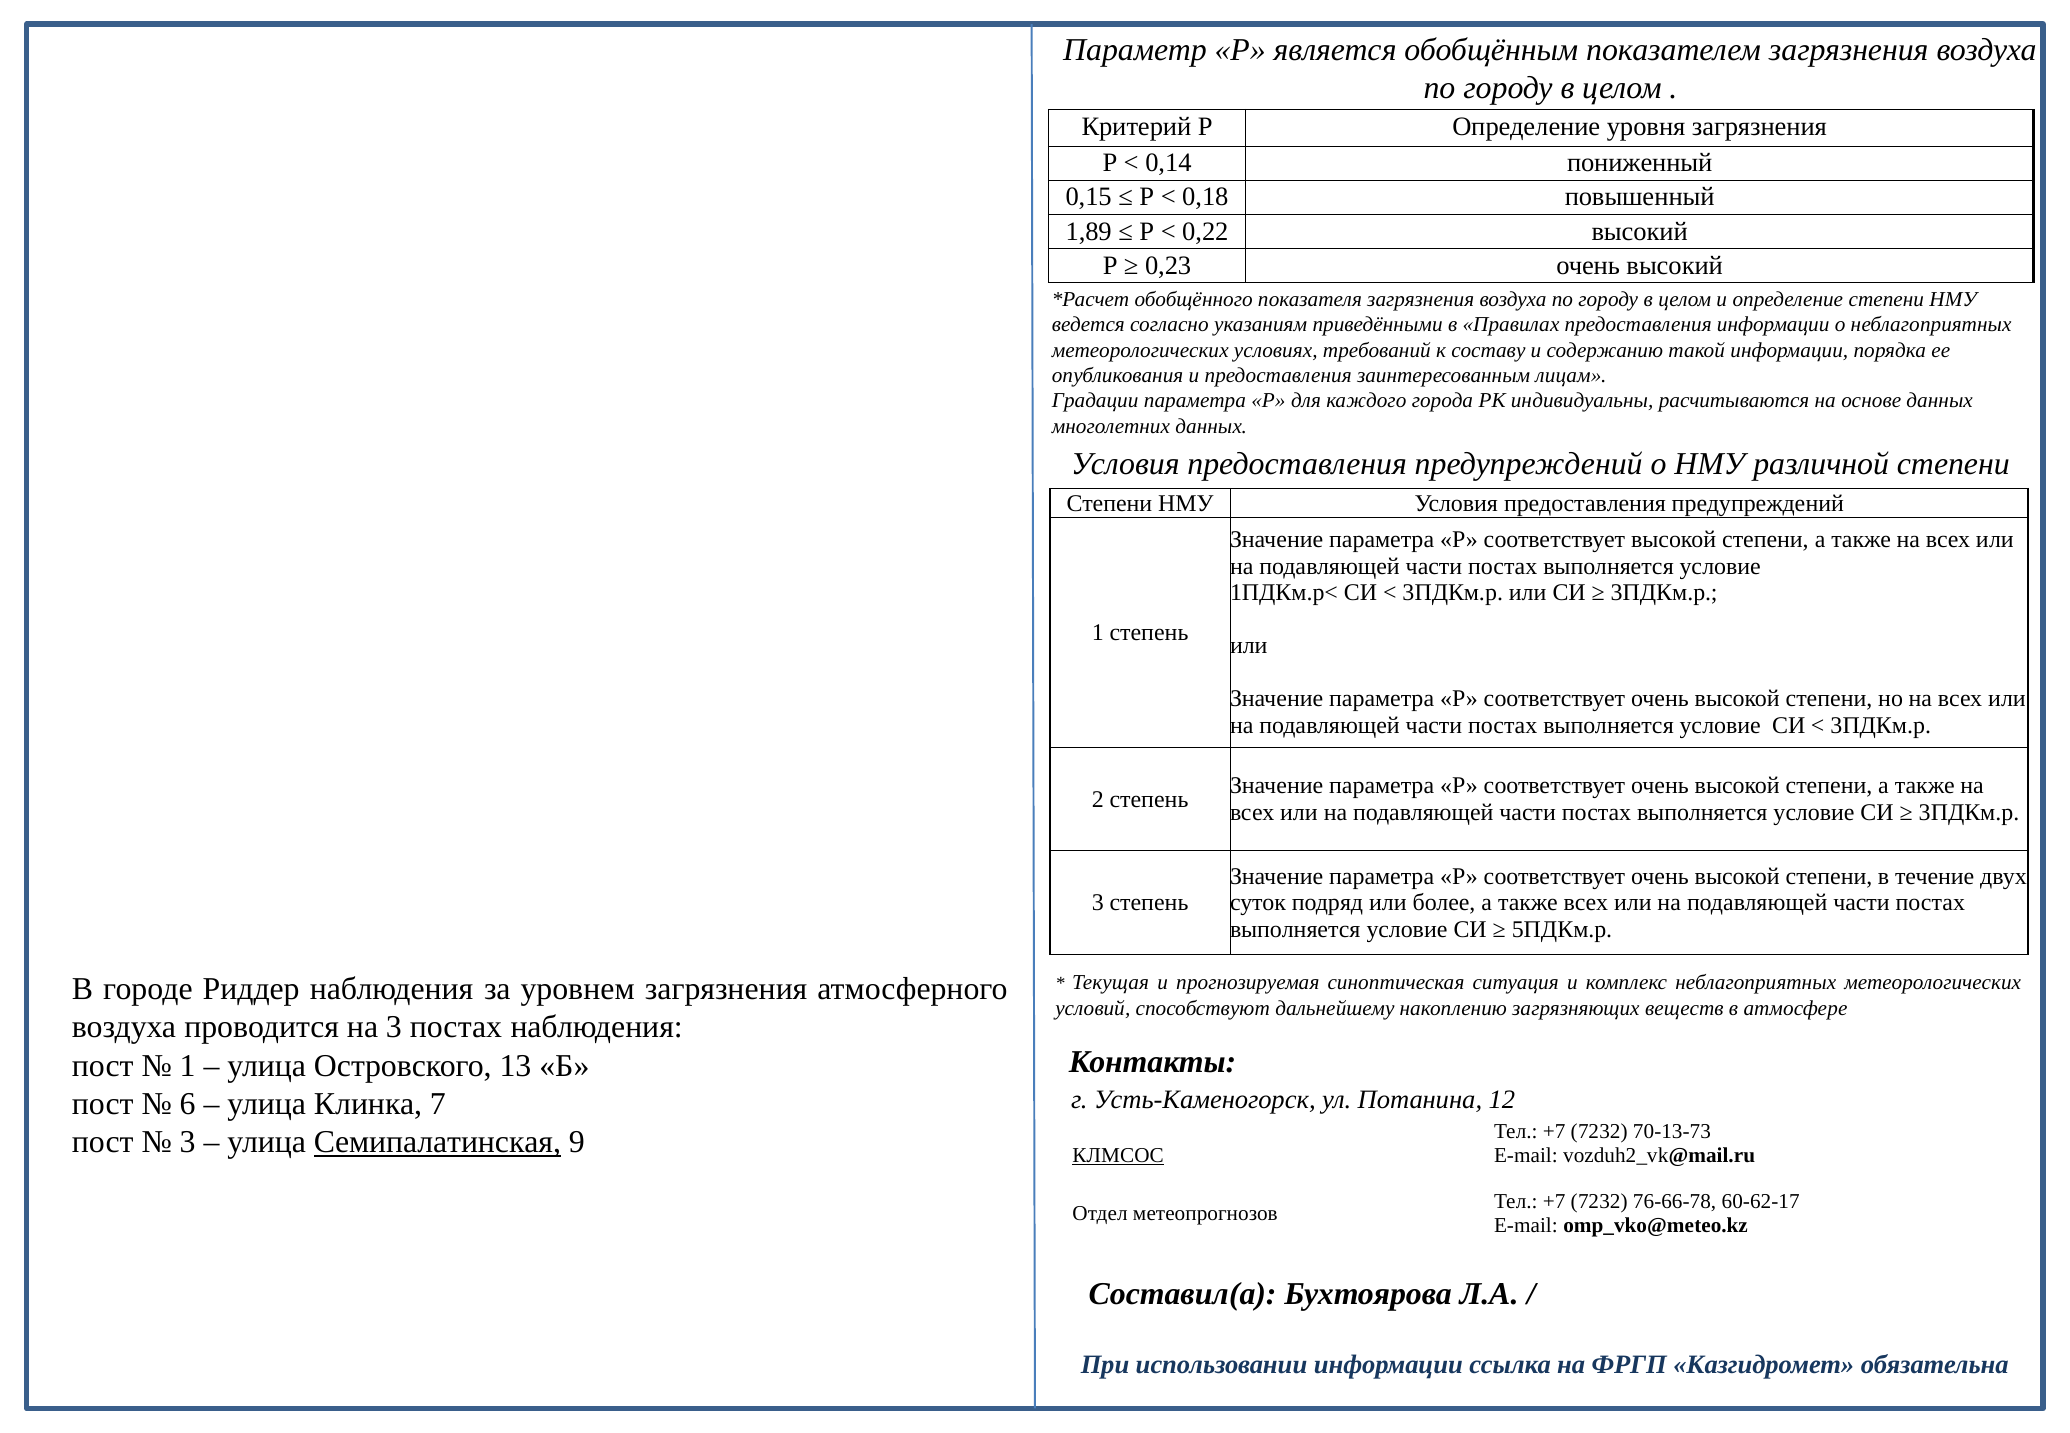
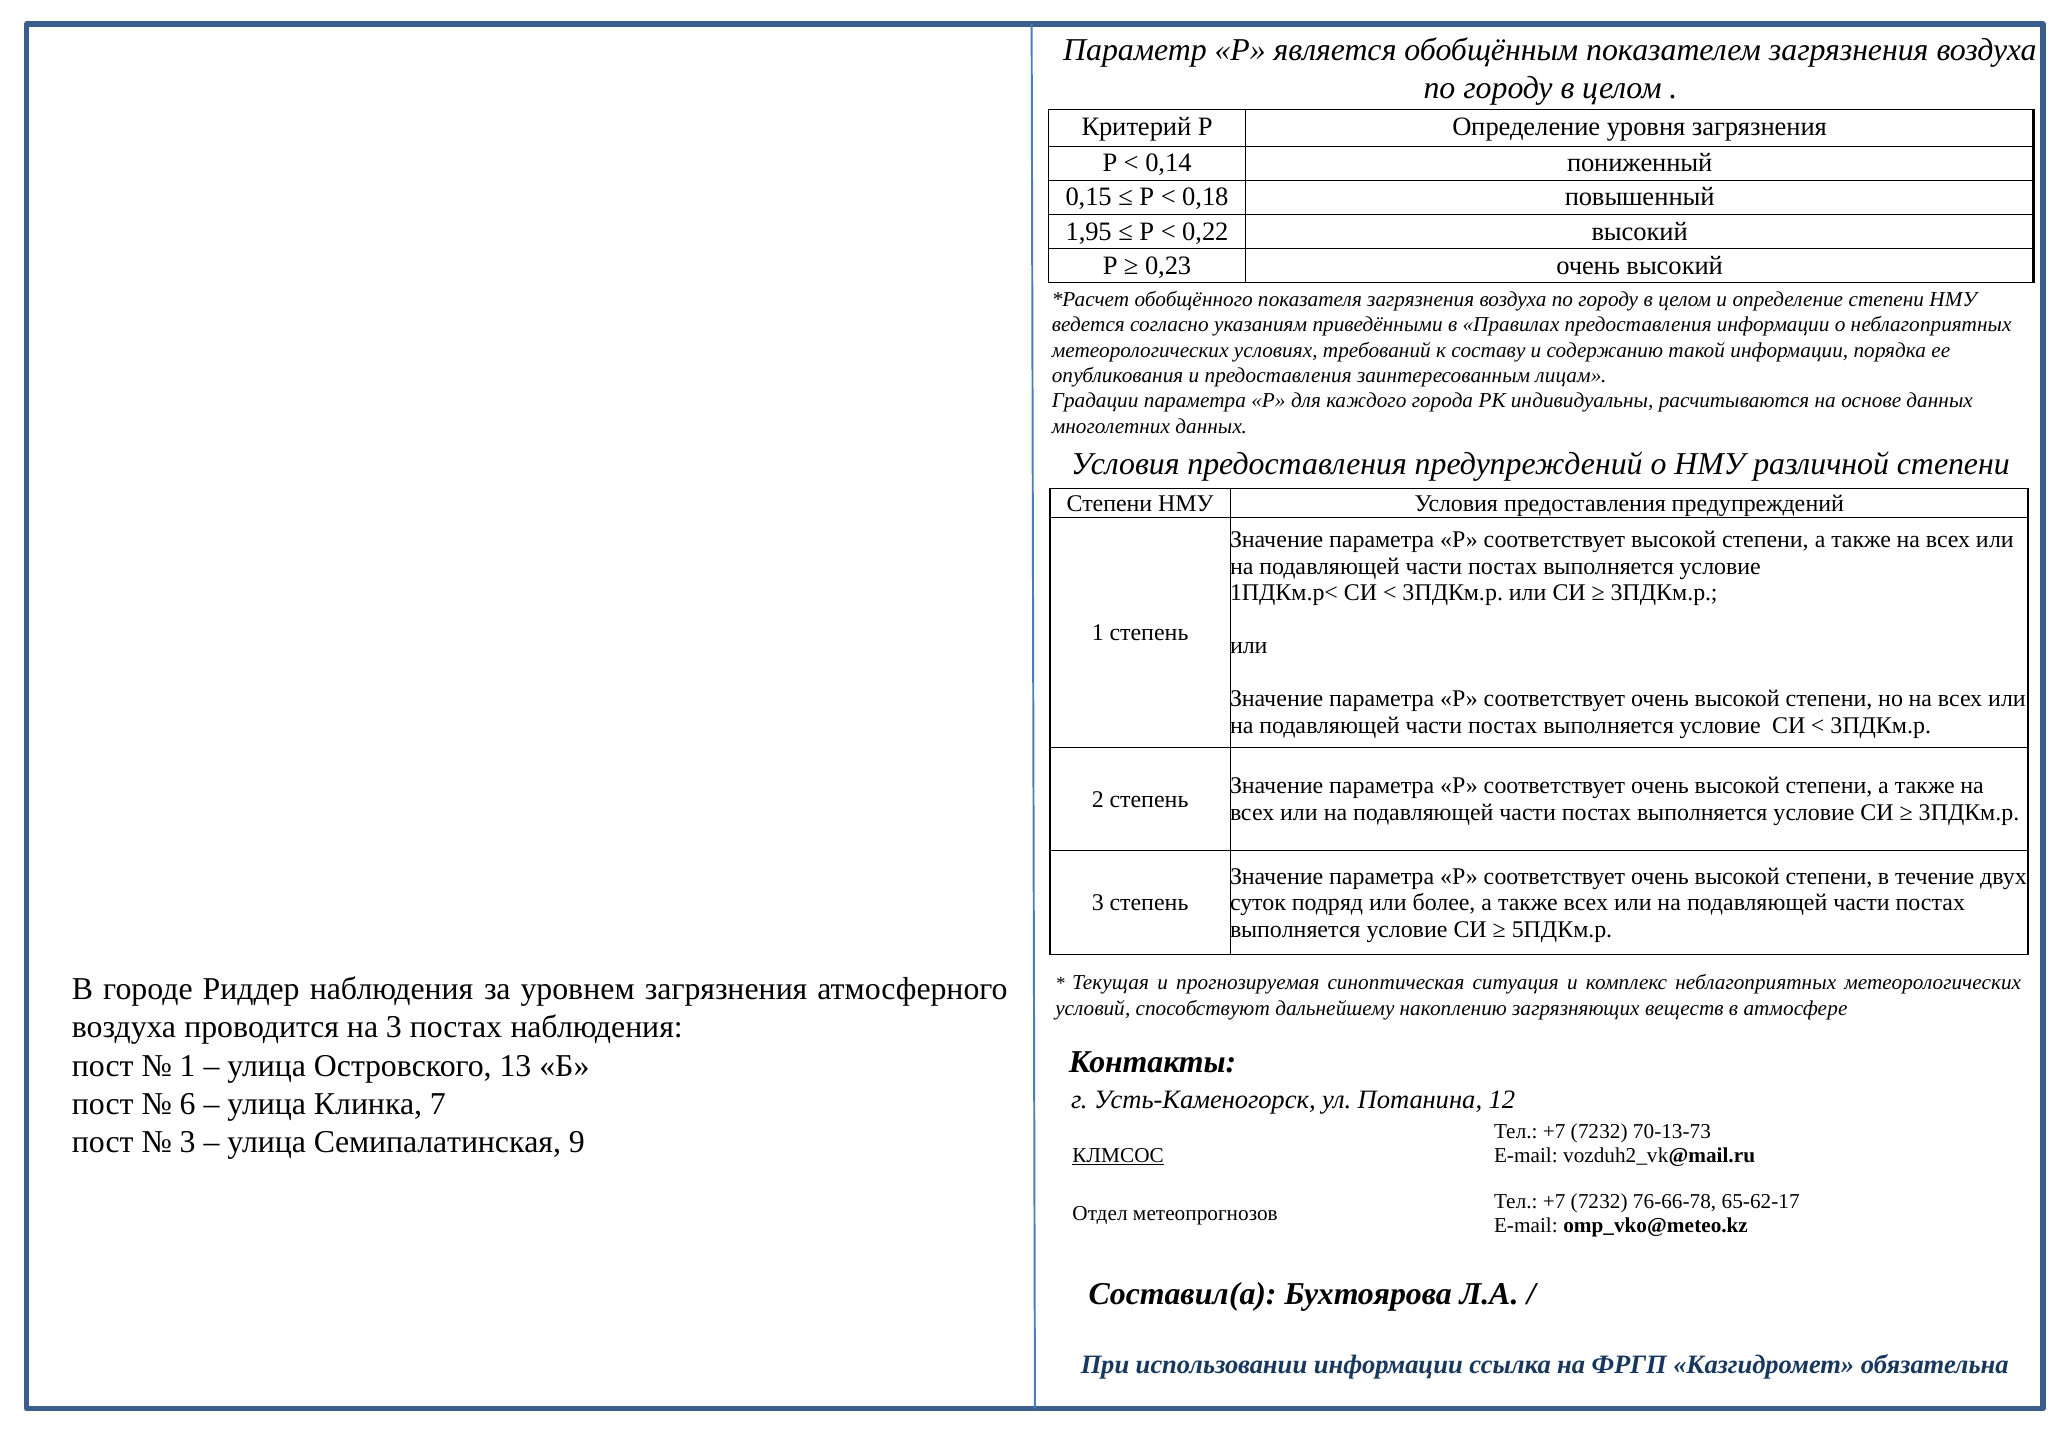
1,89: 1,89 -> 1,95 (1089, 231)
Семипалатинская underline: present -> none (437, 1142)
60-62-17: 60-62-17 -> 65-62-17 (1761, 1202)
